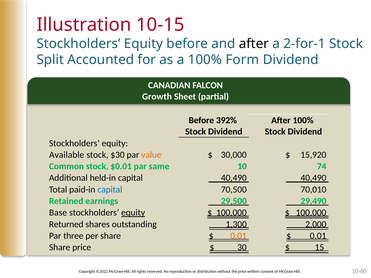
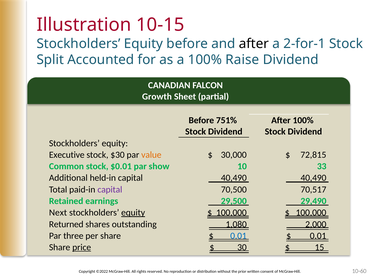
Form: Form -> Raise (242, 60)
392%: 392% -> 751% (227, 120)
Available: Available -> Executive (67, 155)
15,920: 15,920 -> 72,815 (313, 155)
same: same -> show (159, 167)
74: 74 -> 33 (322, 167)
capital colour: blue -> purple (110, 190)
70,010: 70,010 -> 70,517 (313, 190)
Base: Base -> Next (58, 213)
1,300: 1,300 -> 1,080 (236, 224)
0.01 colour: orange -> blue (238, 236)
price underline: none -> present (82, 248)
